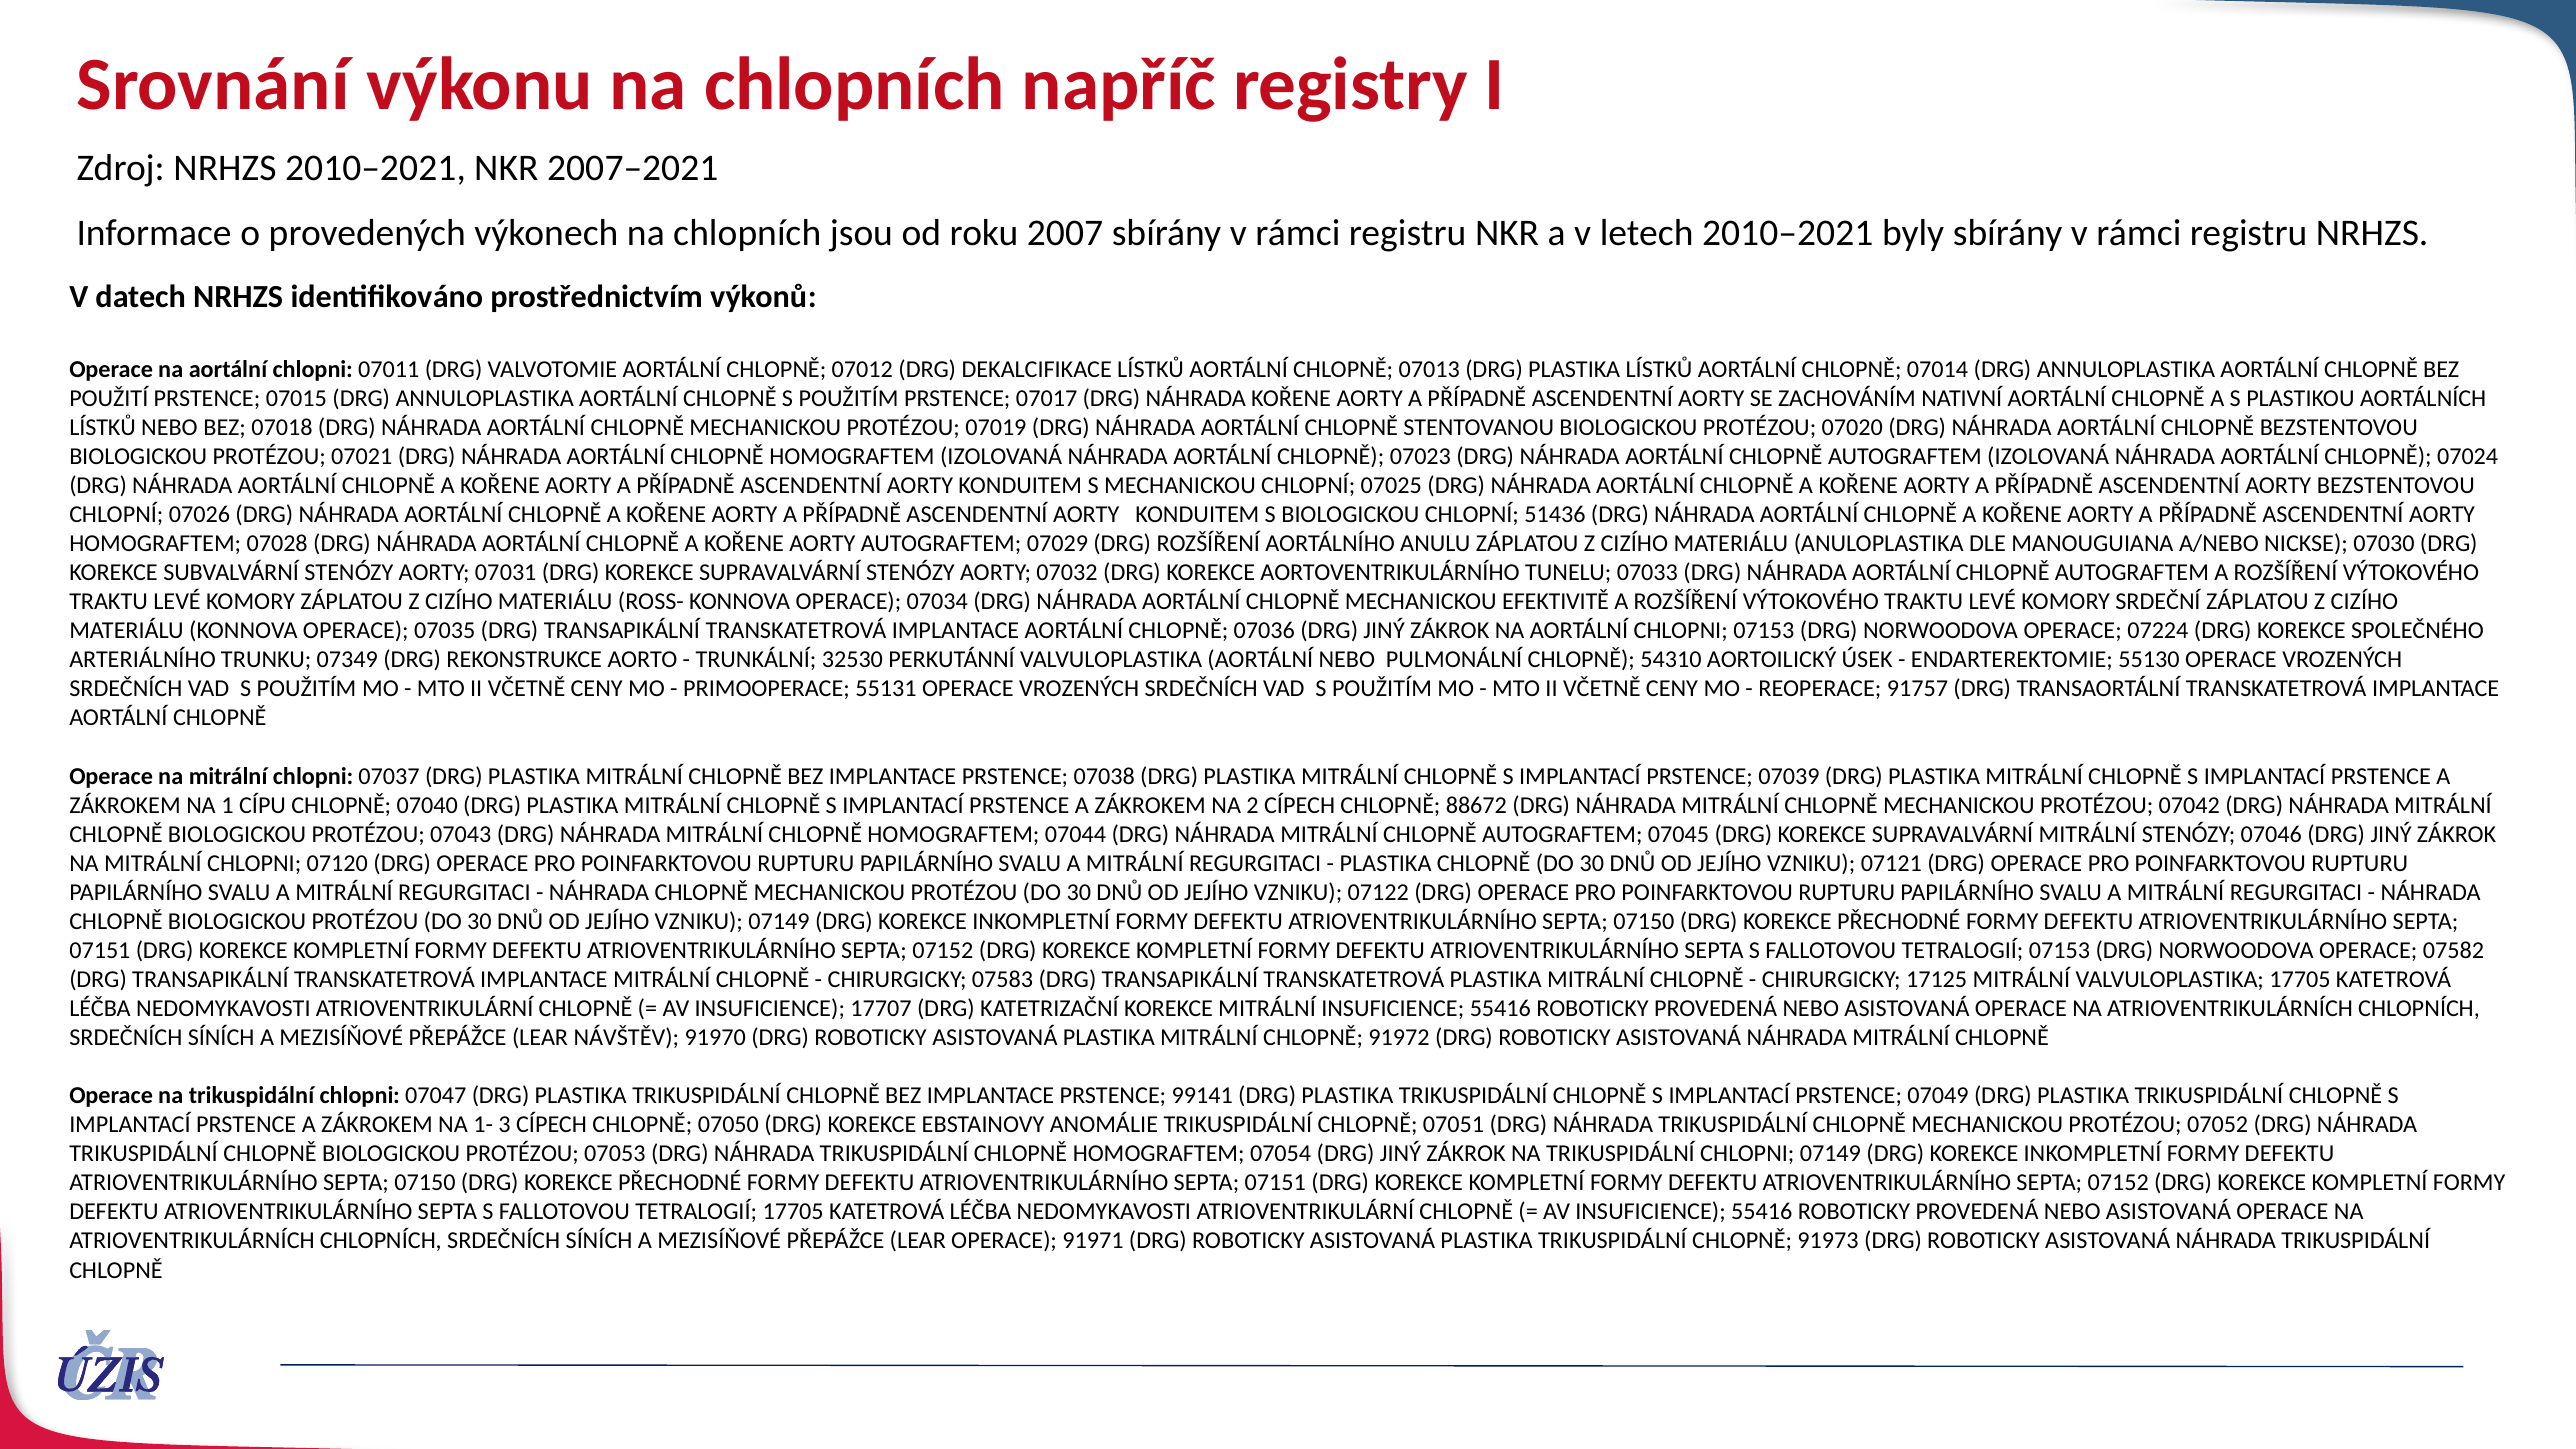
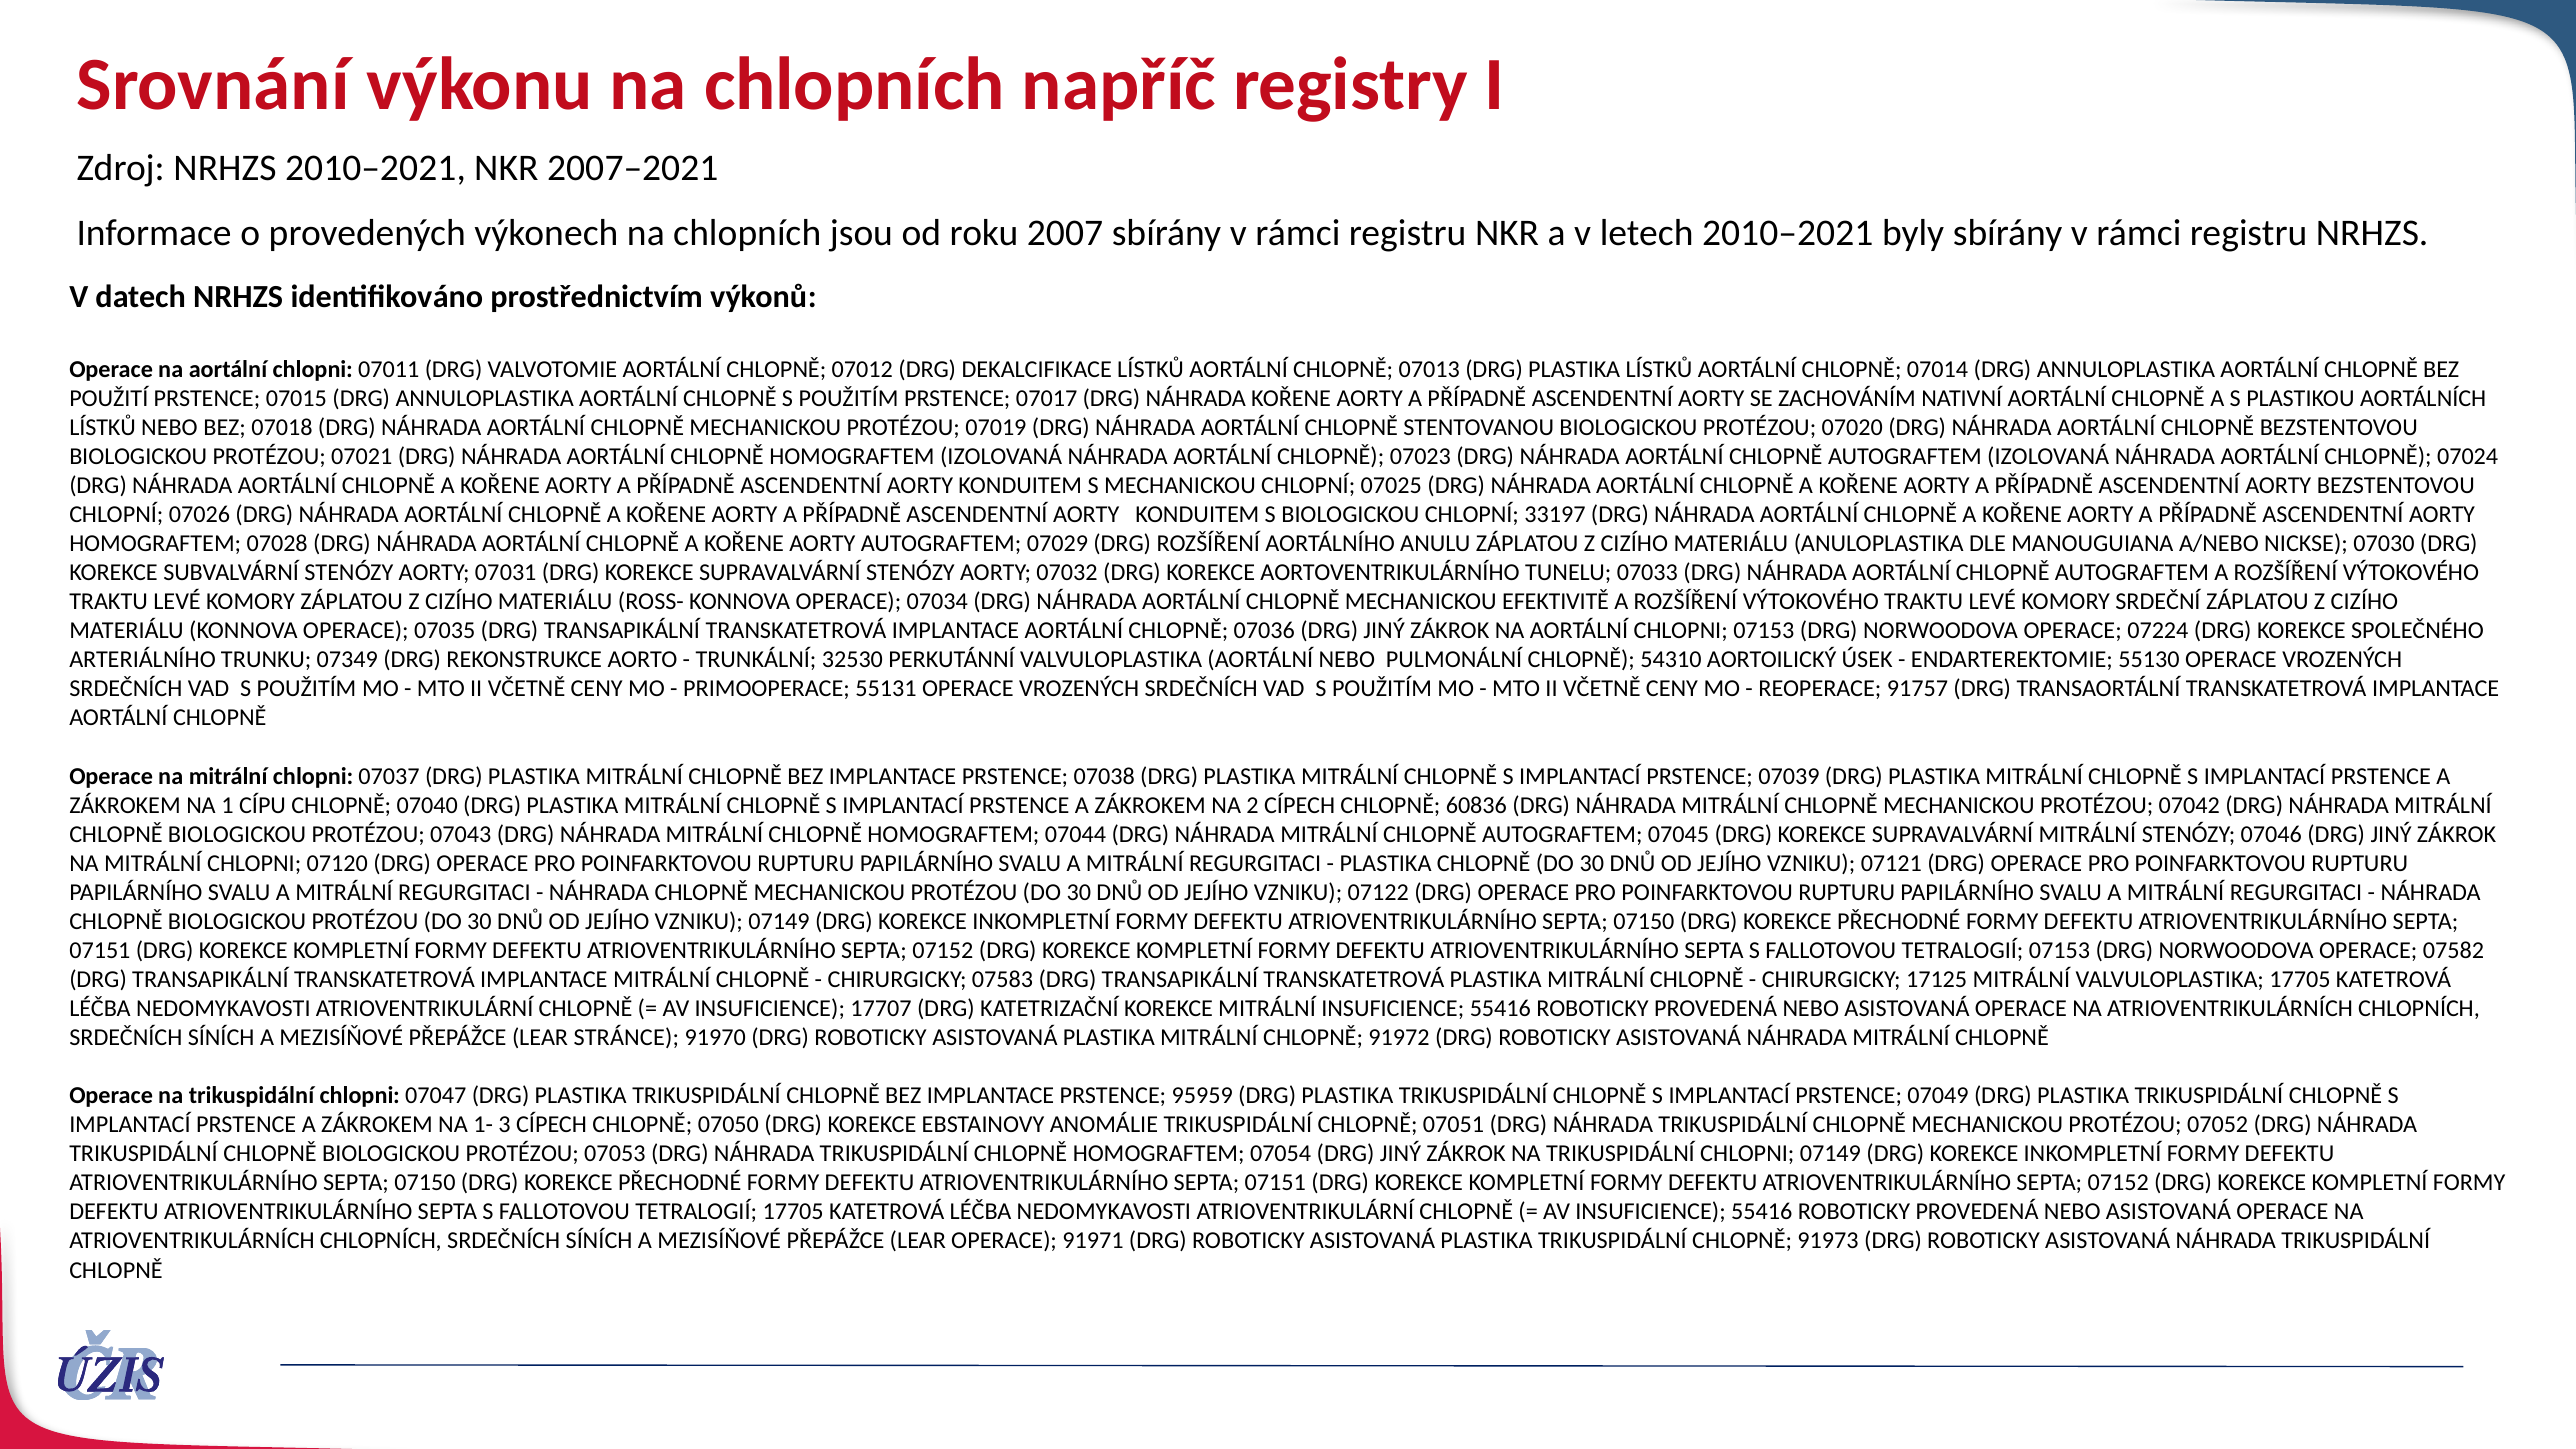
51436: 51436 -> 33197 (1555, 515)
88672: 88672 -> 60836 (1476, 805)
NÁVŠTĚV: NÁVŠTĚV -> STRÁNCE (626, 1038)
99141: 99141 -> 95959 (1202, 1096)
